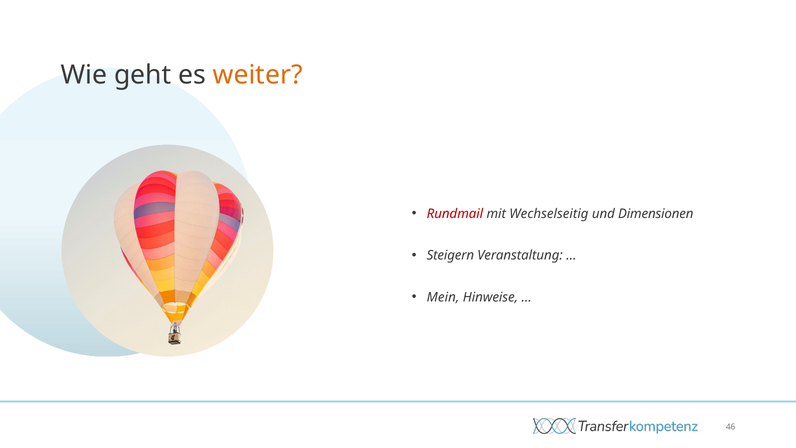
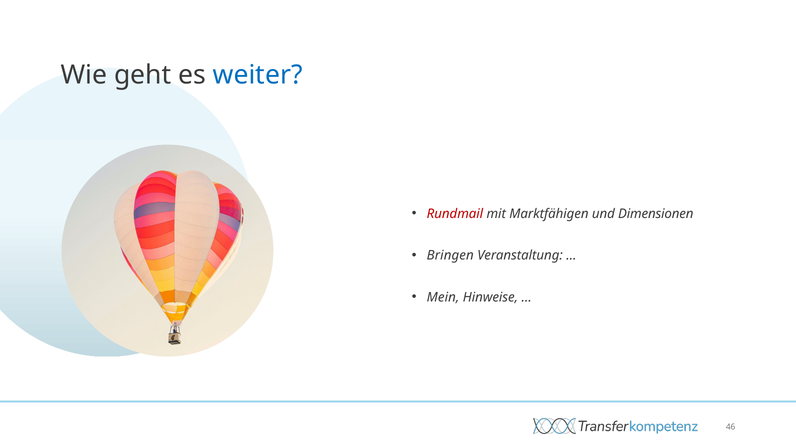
weiter colour: orange -> blue (258, 75)
Wechselseitig: Wechselseitig -> Marktfähigen (549, 214)
Steigern: Steigern -> Bringen (450, 255)
